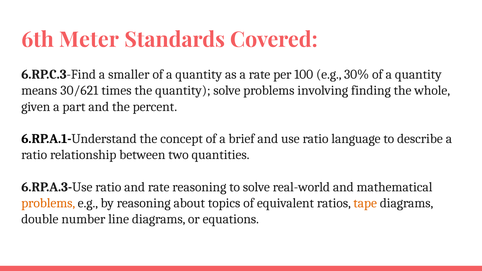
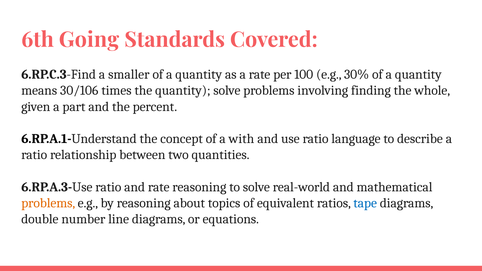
Meter: Meter -> Going (89, 40)
30/621: 30/621 -> 30/106 (79, 91)
brief: brief -> with (241, 139)
tape colour: orange -> blue (365, 203)
